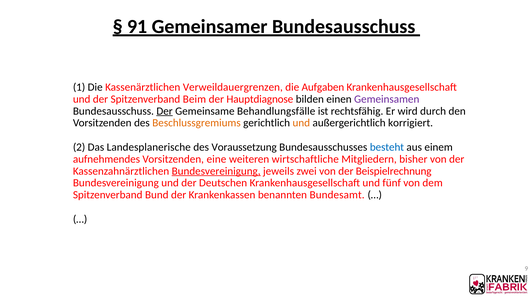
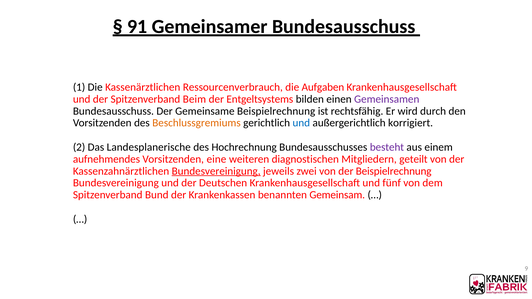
Verweildauergrenzen: Verweildauergrenzen -> Ressourcenverbrauch (233, 87)
Hauptdiagnose: Hauptdiagnose -> Entgeltsystems (260, 99)
Der underline: present -> none (165, 111)
Gemeinsame Behandlungsfälle: Behandlungsfälle -> Beispielrechnung (276, 111)
und colour: orange -> blue (301, 123)
Voraussetzung: Voraussetzung -> Hochrechnung (244, 147)
besteht colour: blue -> purple (387, 147)
wirtschaftliche: wirtschaftliche -> diagnostischen (305, 159)
bisher: bisher -> geteilt (413, 159)
Bundesamt: Bundesamt -> Gemeinsam (337, 195)
